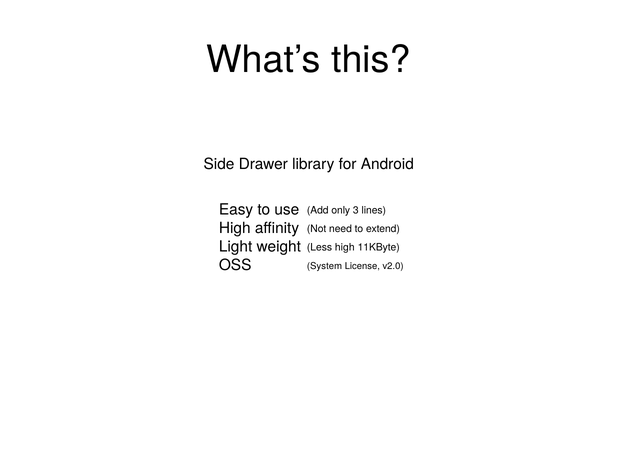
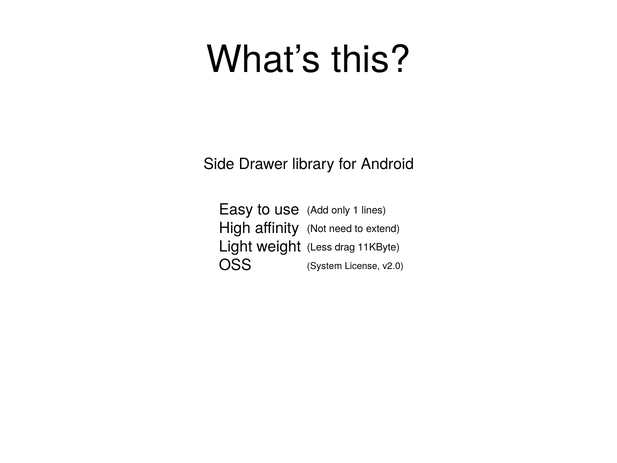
3: 3 -> 1 (356, 210)
Less high: high -> drag (345, 247)
